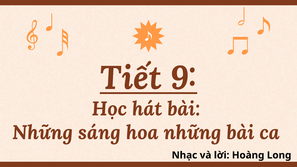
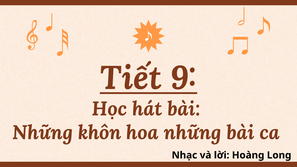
sáng: sáng -> khôn (100, 133)
